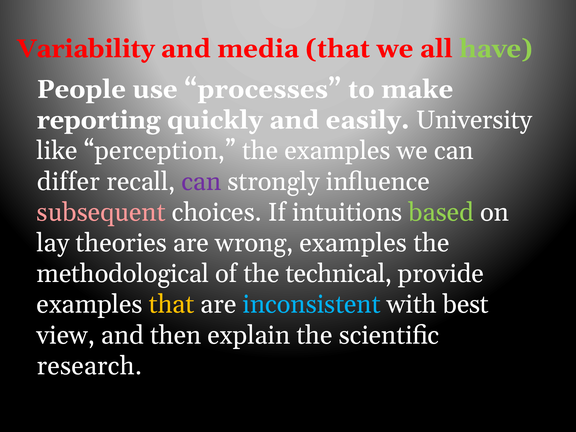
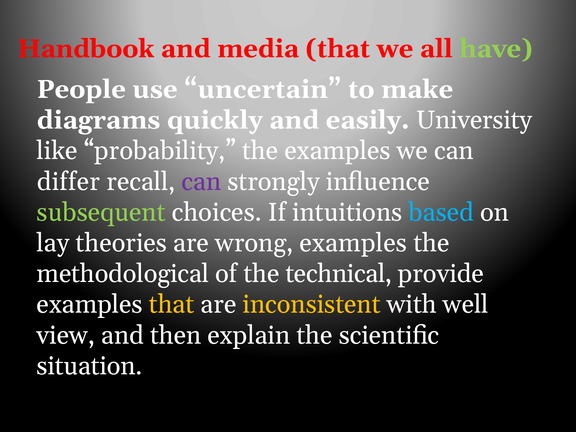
Variability: Variability -> Handbook (86, 49)
processes: processes -> uncertain (263, 89)
reporting: reporting -> diagrams (98, 120)
perception: perception -> probability (160, 151)
subsequent colour: pink -> light green (101, 212)
based colour: light green -> light blue (441, 212)
inconsistent colour: light blue -> yellow (312, 304)
best: best -> well (466, 304)
research: research -> situation (90, 366)
